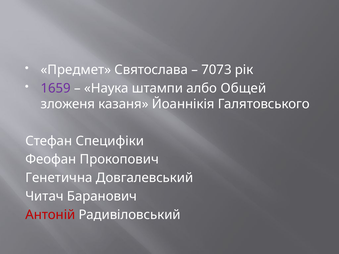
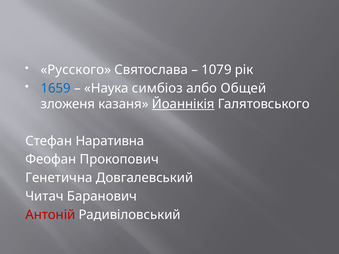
Предмет: Предмет -> Русского (76, 70)
7073: 7073 -> 1079 (216, 70)
1659 colour: purple -> blue (56, 88)
штампи: штампи -> симбіоз (157, 88)
Йоаннікія underline: none -> present (183, 104)
Специфіки: Специфіки -> Наративна (110, 141)
